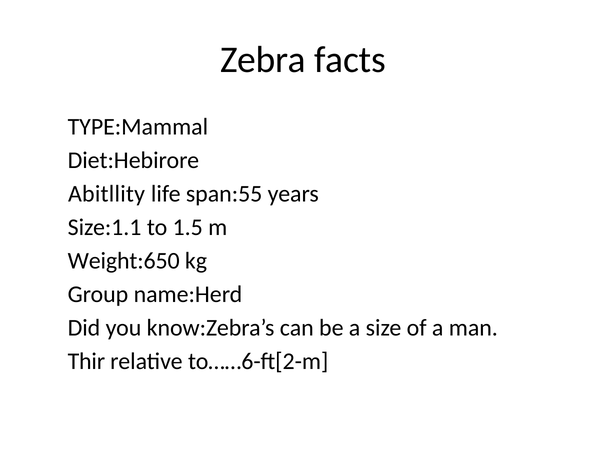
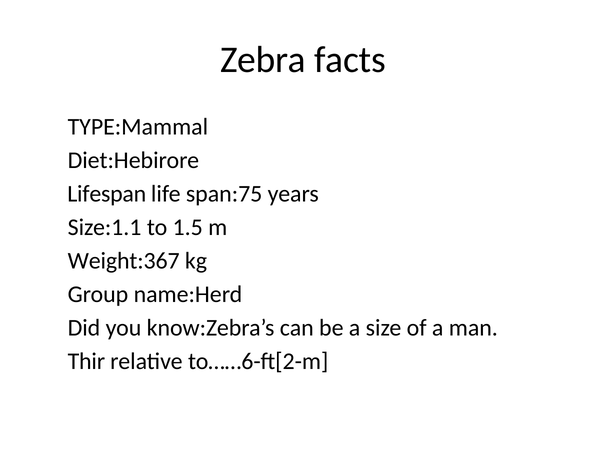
Abitllity: Abitllity -> Lifespan (107, 194)
span:55: span:55 -> span:75 (224, 194)
Weight:650: Weight:650 -> Weight:367 (124, 260)
